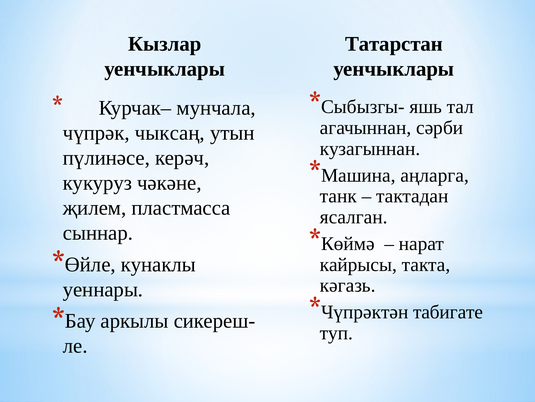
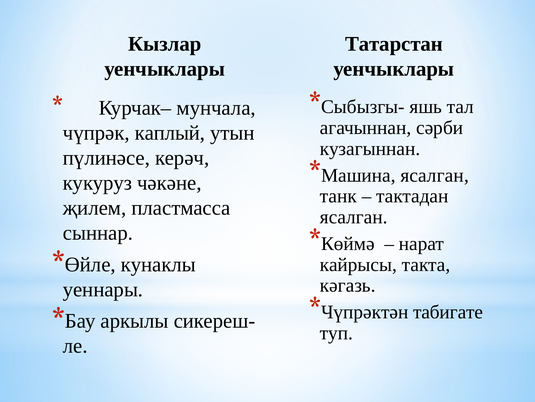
чыксаң: чыксаң -> каплый (170, 133)
Машина аңларга: аңларга -> ясалган (435, 175)
